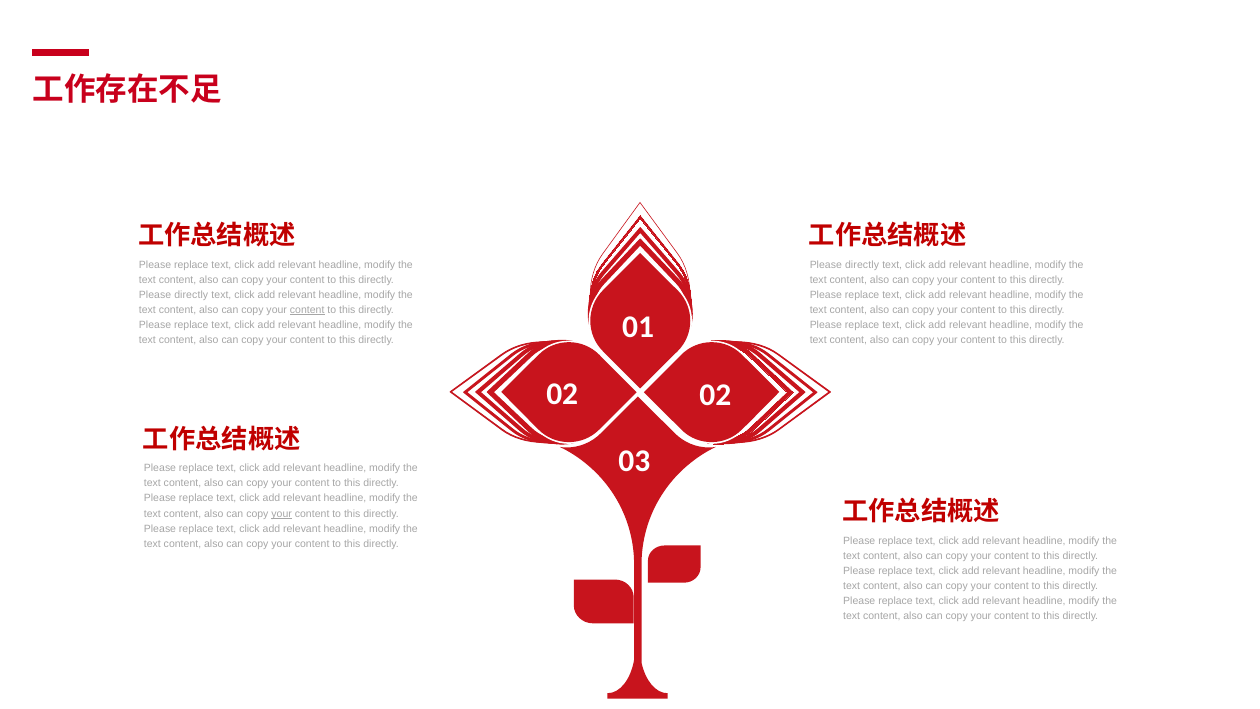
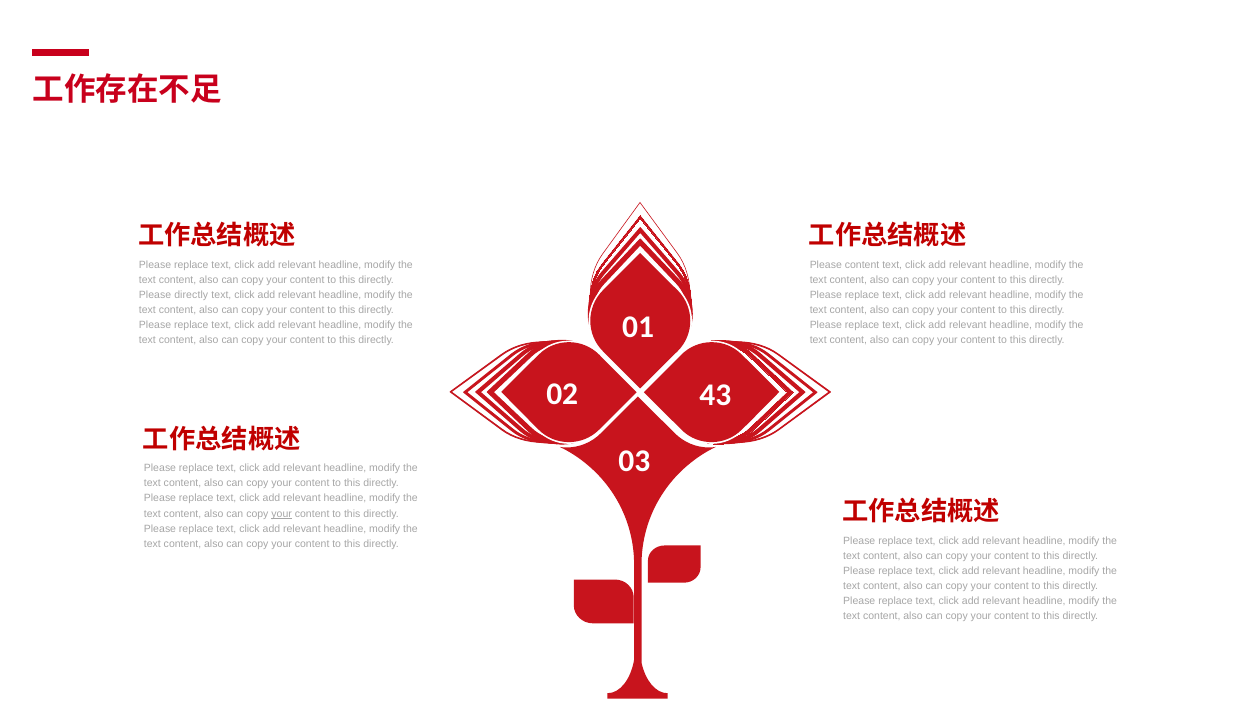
directly: directly -> content (862, 265)
content underline: present -> none (307, 310)
02 02: 02 -> 43 (715, 395)
